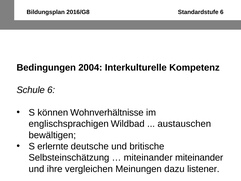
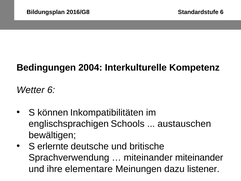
Schule: Schule -> Wetter (31, 90)
Wohnverhältnisse: Wohnverhältnisse -> Inkompatibilitäten (107, 112)
Wildbad: Wildbad -> Schools (128, 124)
Selbsteinschätzung: Selbsteinschätzung -> Sprachverwendung (69, 157)
vergleichen: vergleichen -> elementare (89, 169)
